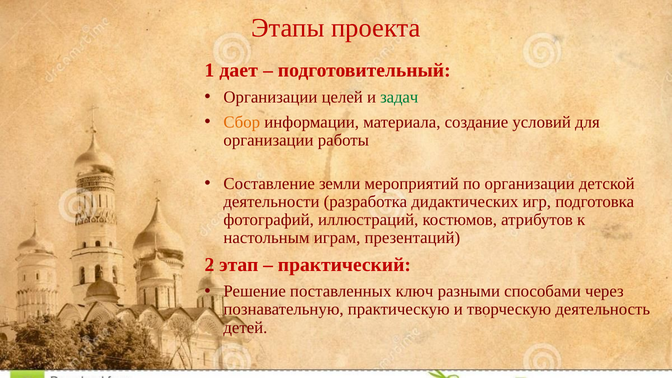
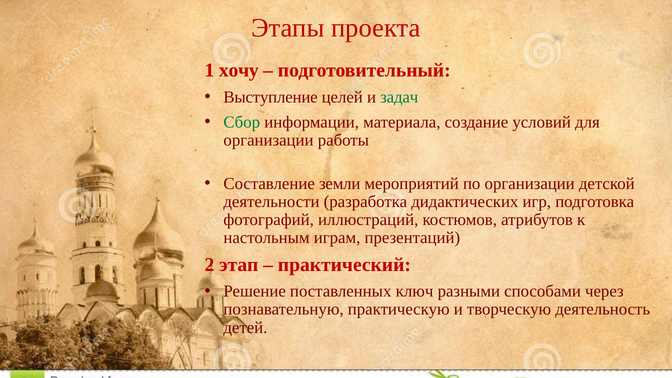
дает: дает -> хочу (239, 70)
Организации: Организации -> Выступление (271, 97)
Сбор colour: orange -> green (242, 122)
